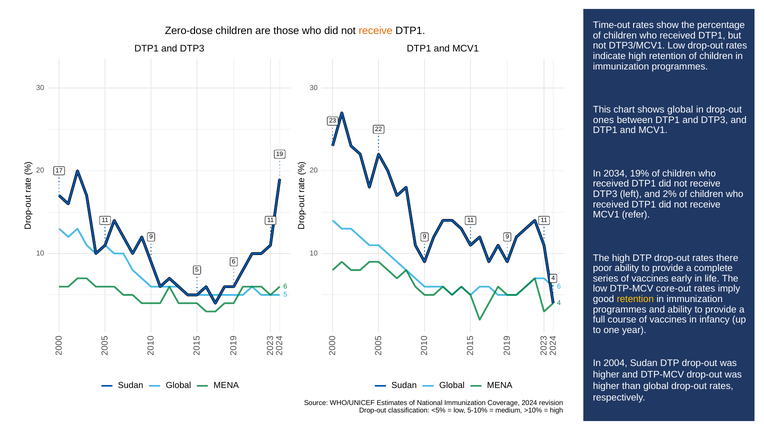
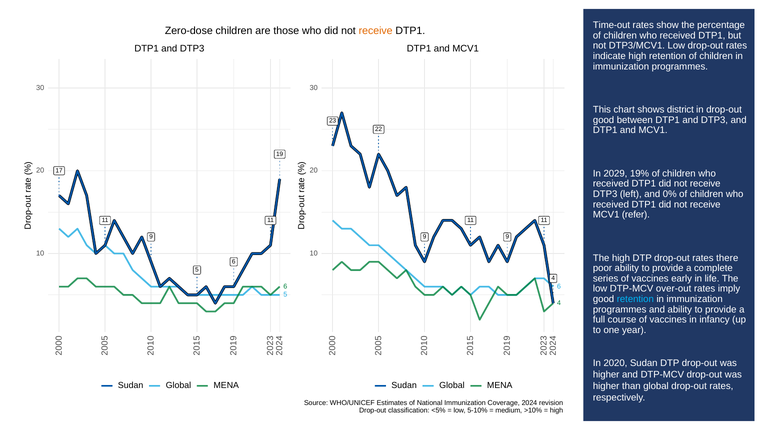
shows global: global -> district (680, 110)
ones: ones -> good (604, 120)
2034: 2034 -> 2029 (615, 173)
2%: 2% -> 0% (670, 194)
core-out: core-out -> over-out (674, 289)
retention colour: yellow -> light blue (635, 299)
2004: 2004 -> 2020 (615, 363)
